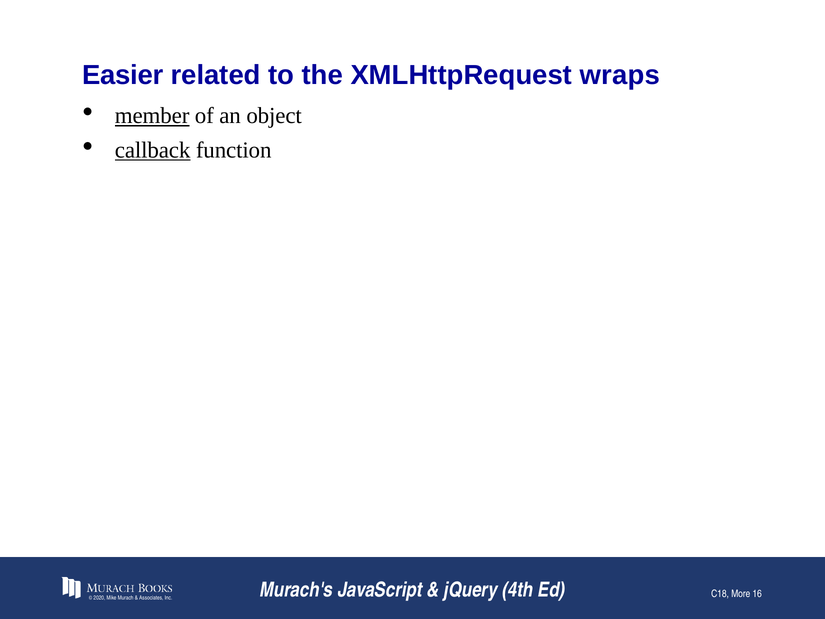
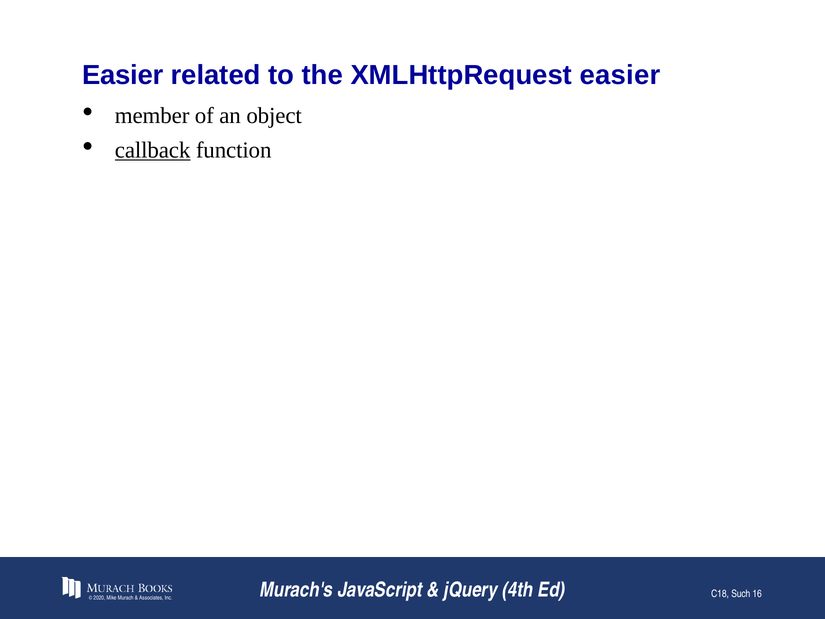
XMLHttpRequest wraps: wraps -> easier (620, 75)
member underline: present -> none (152, 116)
More: More -> Such (741, 594)
